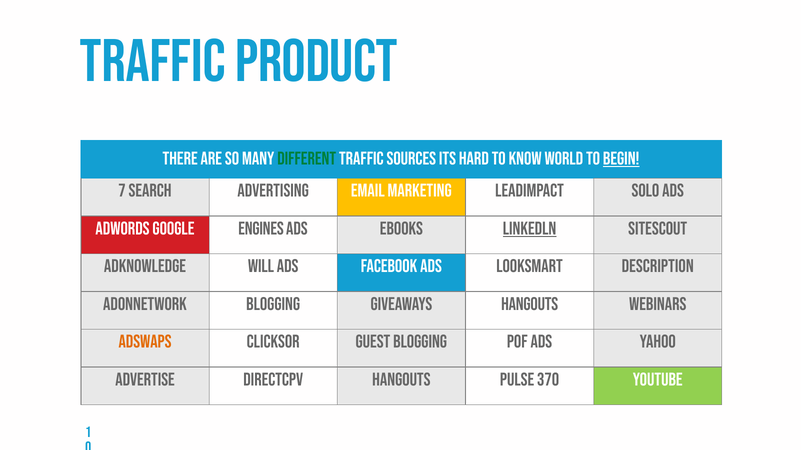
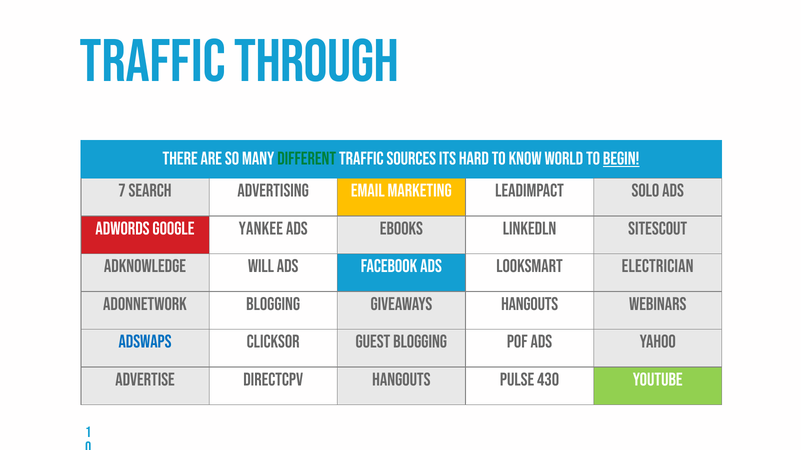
product: product -> through (317, 62)
Engines: Engines -> Yankee (261, 229)
linkedln underline: present -> none (530, 229)
Description: Description -> Electrician (658, 267)
adswaps colour: orange -> blue (145, 342)
370: 370 -> 430 (548, 380)
